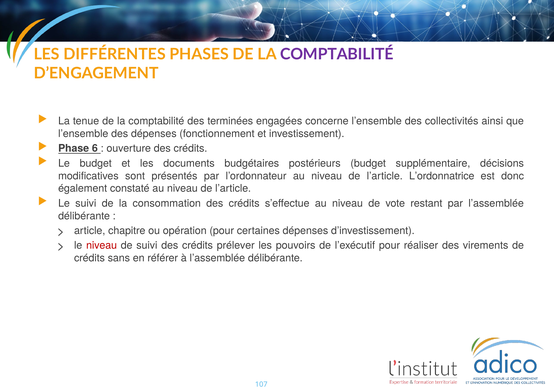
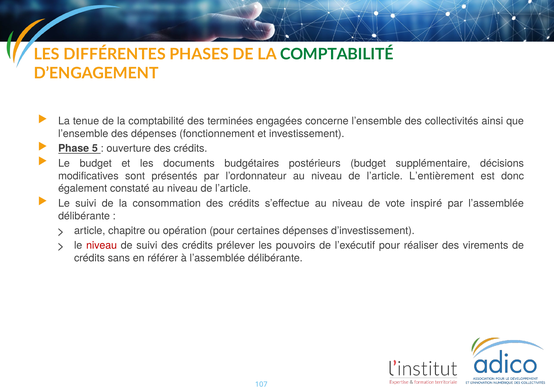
COMPTABILITÉ colour: purple -> green (337, 54)
6: 6 -> 5 (95, 148)
L’ordonnatrice: L’ordonnatrice -> L’entièrement (442, 176)
restant: restant -> inspiré (426, 203)
